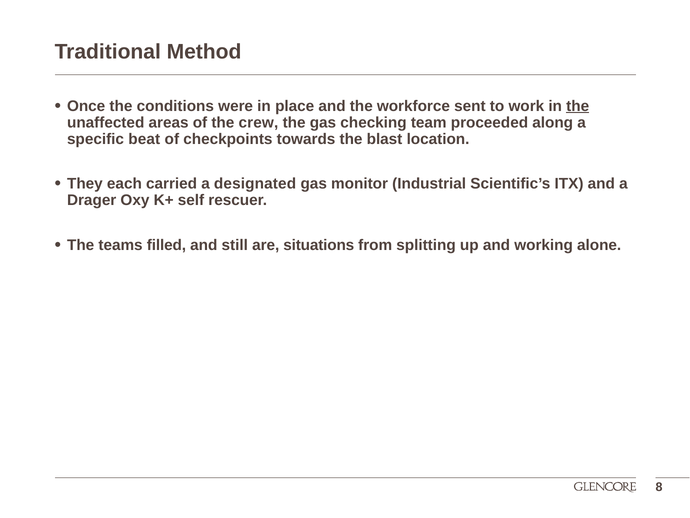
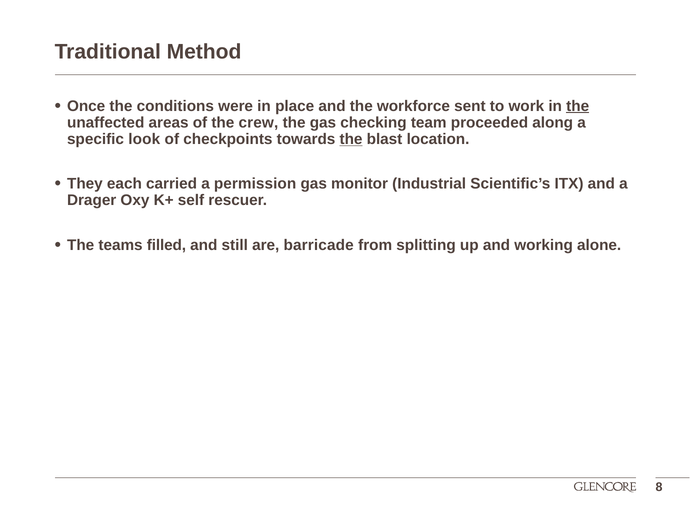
beat: beat -> look (144, 139)
the underline: none -> present (351, 139)
designated: designated -> permission (255, 184)
situations: situations -> barricade (319, 245)
